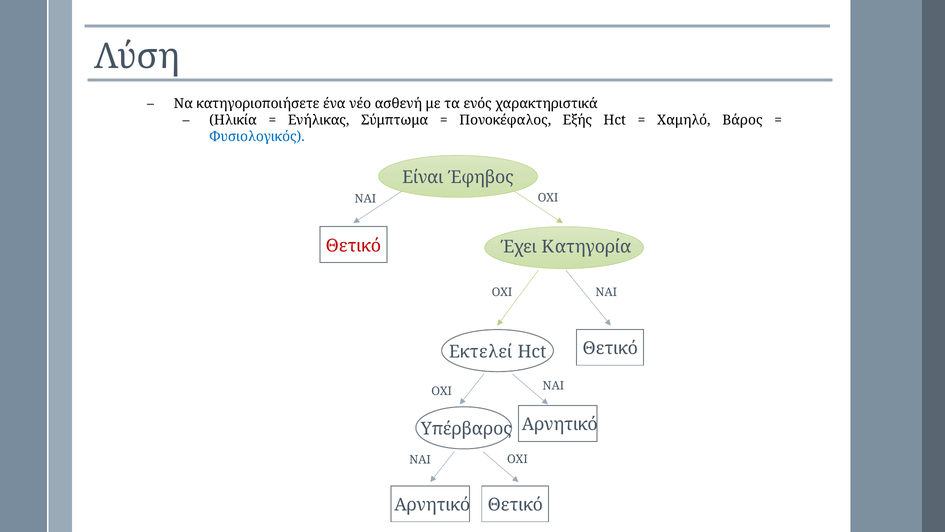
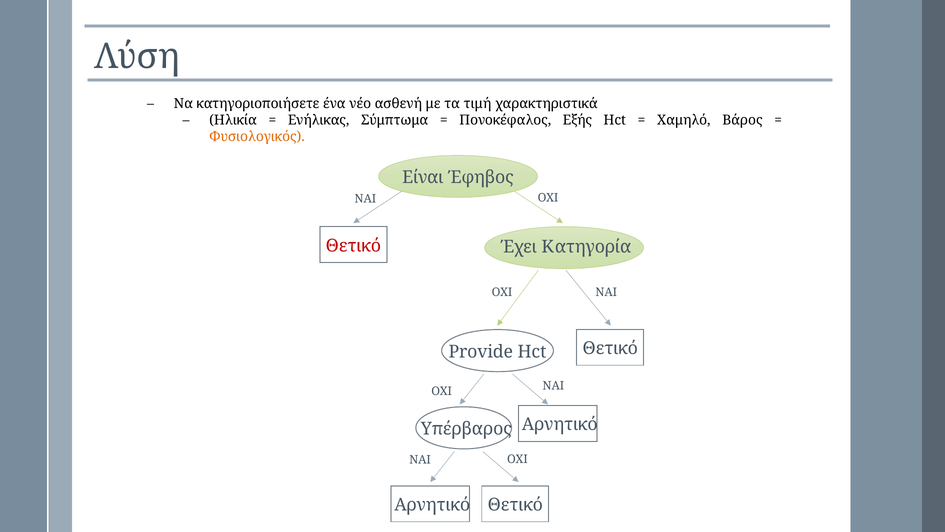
ενός: ενός -> τιμή (477, 104)
Φυσιολογικός colour: blue -> orange (257, 137)
Εκτελεί: Εκτελεί -> Provide (481, 351)
